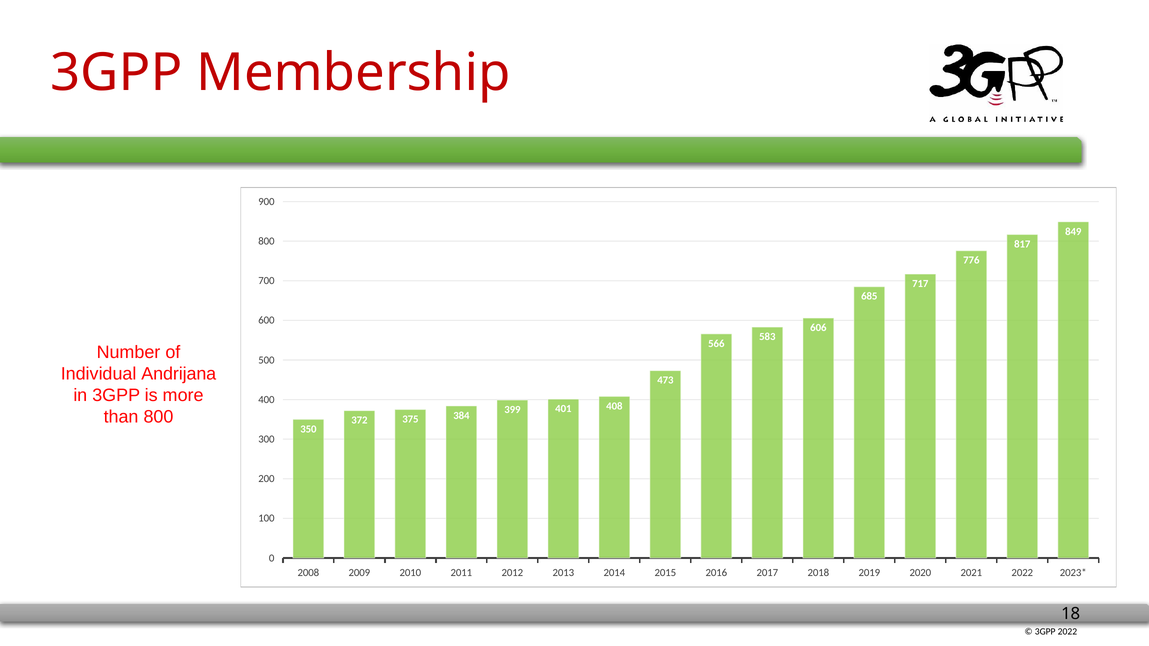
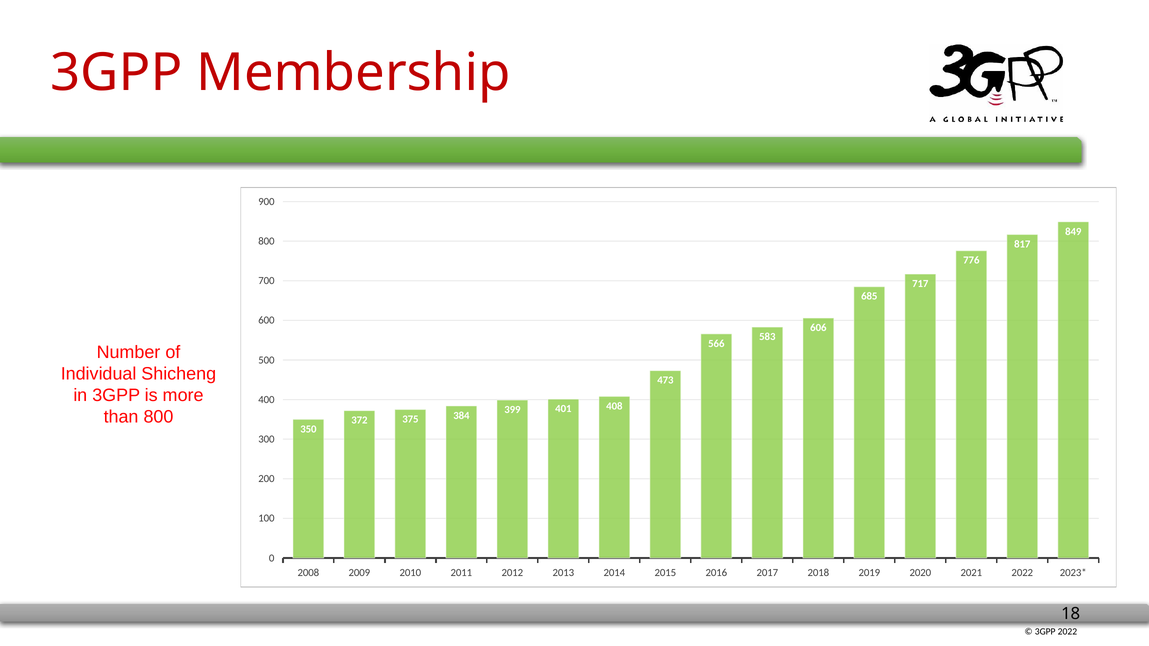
Andrijana: Andrijana -> Shicheng (179, 374)
